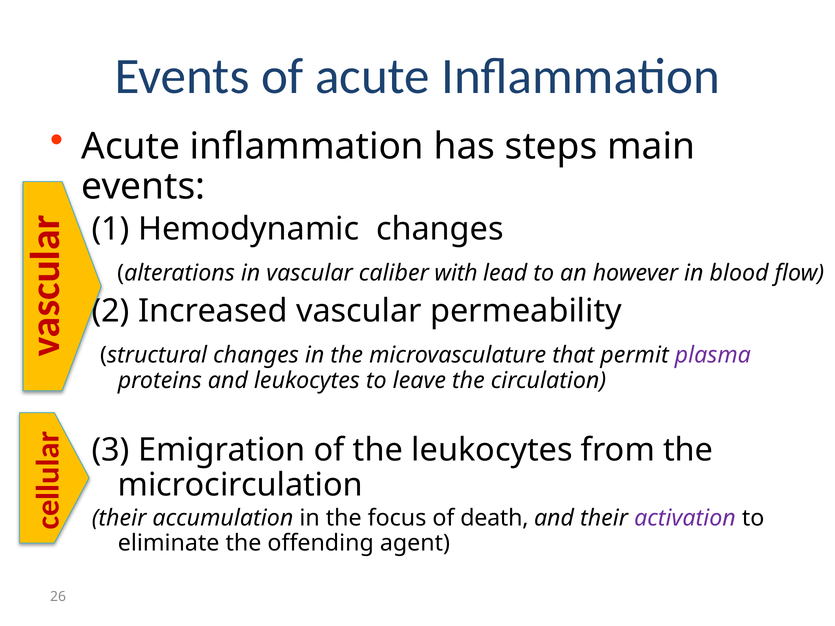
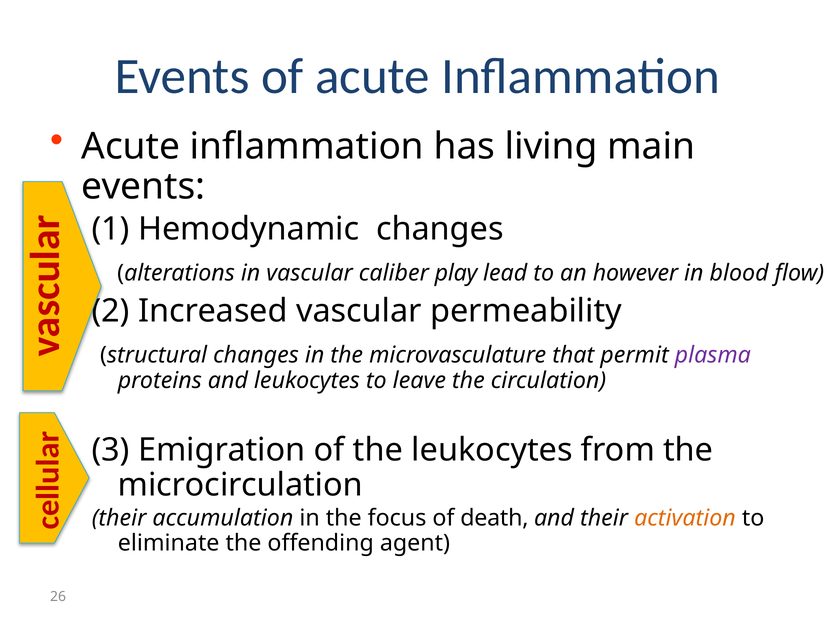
steps: steps -> living (551, 146)
with: with -> play (456, 273)
activation colour: purple -> orange (685, 518)
